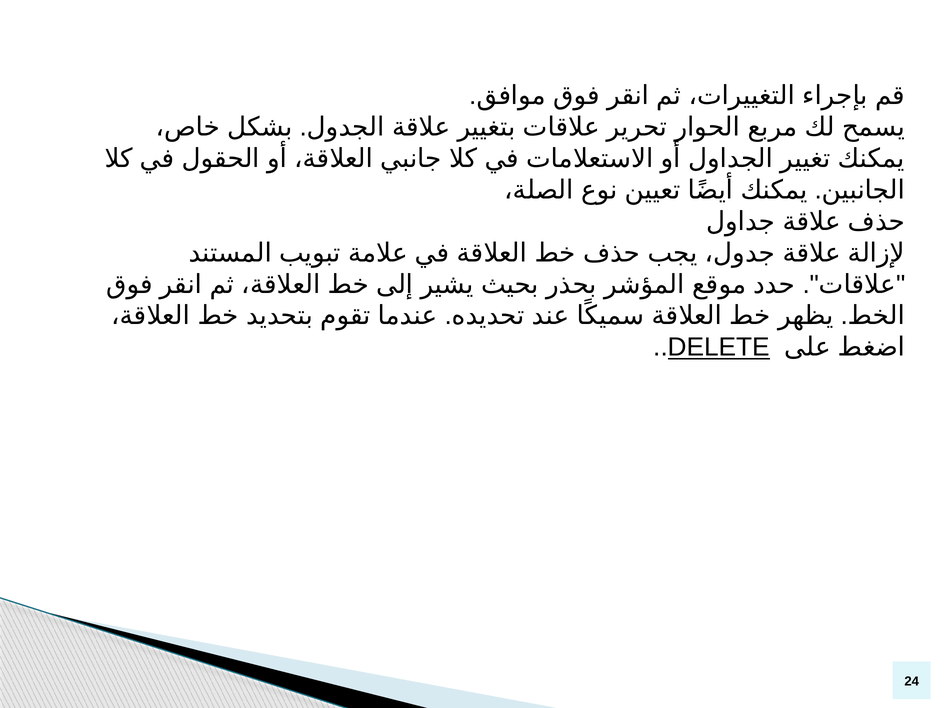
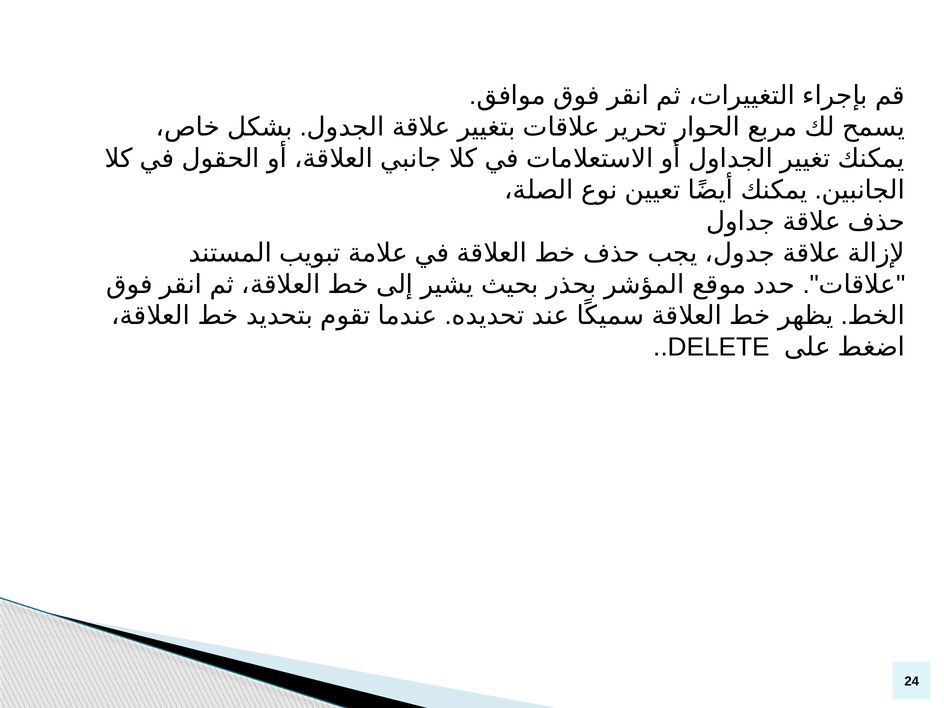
DELETE underline: present -> none (719, 347)
